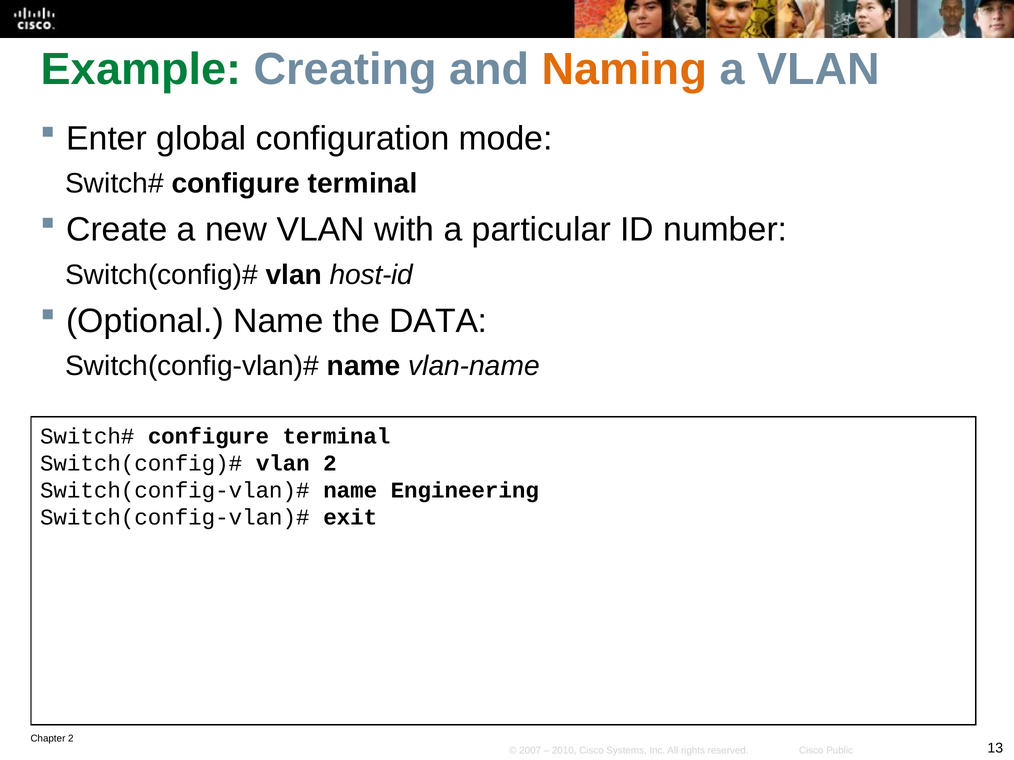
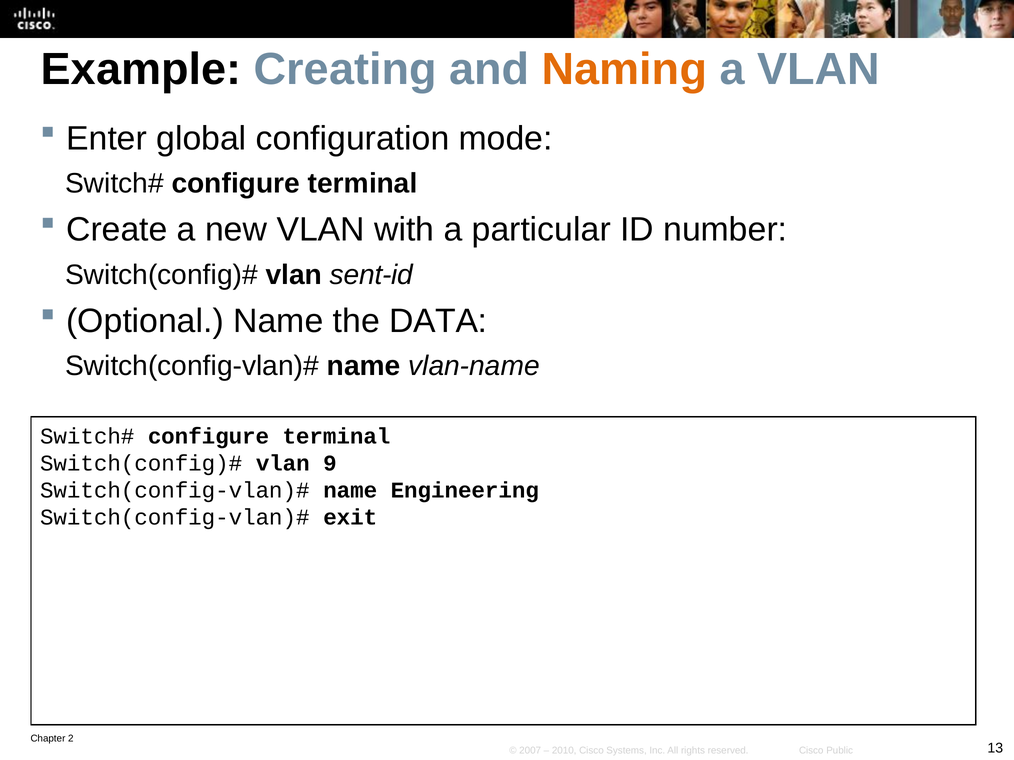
Example colour: green -> black (141, 70)
host-id: host-id -> sent-id (372, 275)
vlan 2: 2 -> 9 (330, 464)
